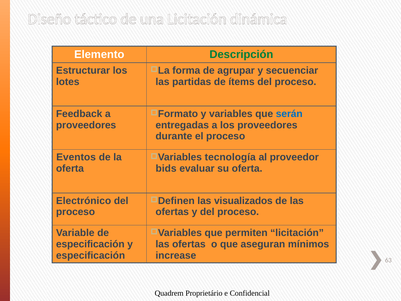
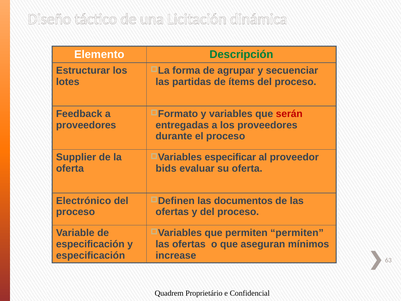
serán colour: blue -> red (289, 114)
Eventos: Eventos -> Supplier (76, 157)
tecnología: tecnología -> especificar (230, 157)
visualizados: visualizados -> documentos (243, 201)
permiten licitación: licitación -> permiten (297, 233)
